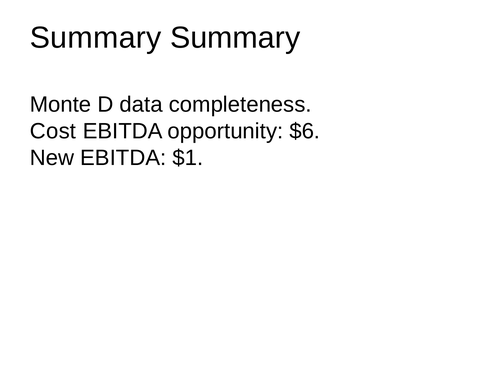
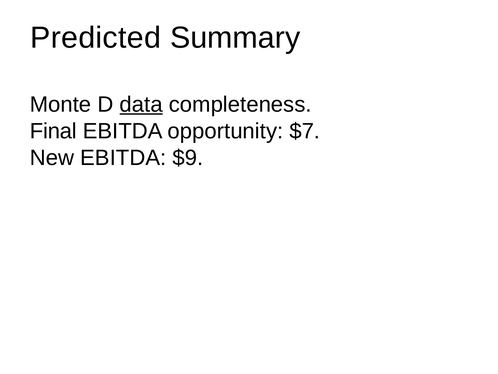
Summary: Summary -> Predicted (96, 38)
data underline: none -> present (141, 104)
Cost: Cost -> Final (53, 131)
$6: $6 -> $7 (305, 131)
$1: $1 -> $9 (188, 158)
